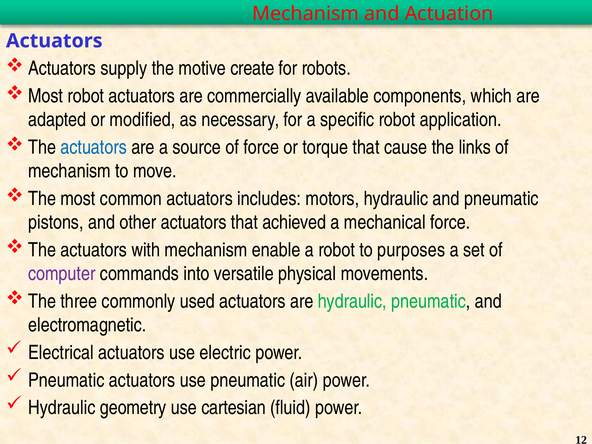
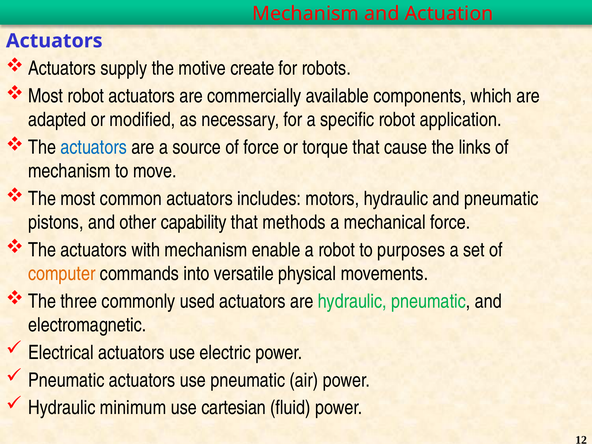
other actuators: actuators -> capability (194, 222)
achieved: achieved -> methods (294, 222)
computer colour: purple -> orange (62, 274)
geometry: geometry -> minimum (133, 408)
